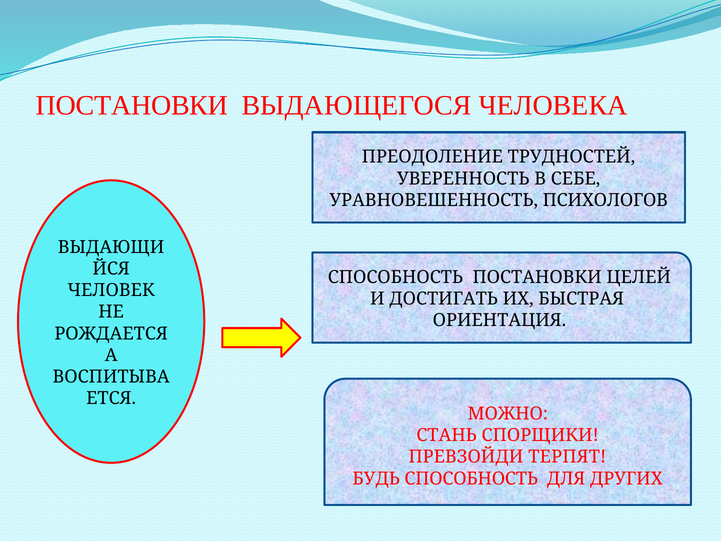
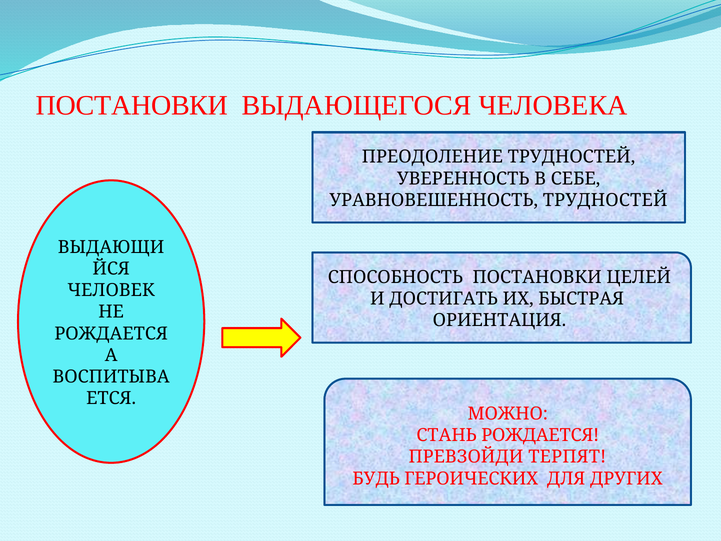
УРАВНОВЕШЕННОСТЬ ПСИХОЛОГОВ: ПСИХОЛОГОВ -> ТРУДНОСТЕЙ (605, 200)
СТАНЬ СПОРЩИКИ: СПОРЩИКИ -> РОЖДАЕТСЯ (540, 435)
БУДЬ СПОСОБНОСТЬ: СПОСОБНОСТЬ -> ГЕРОИЧЕСКИХ (471, 478)
